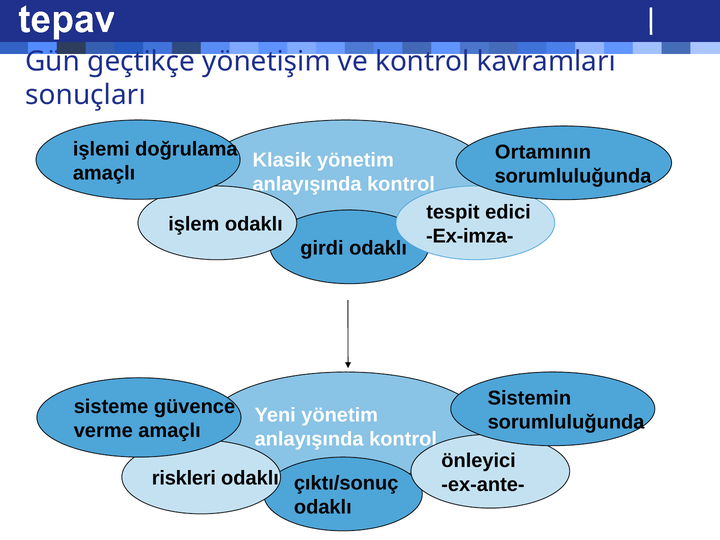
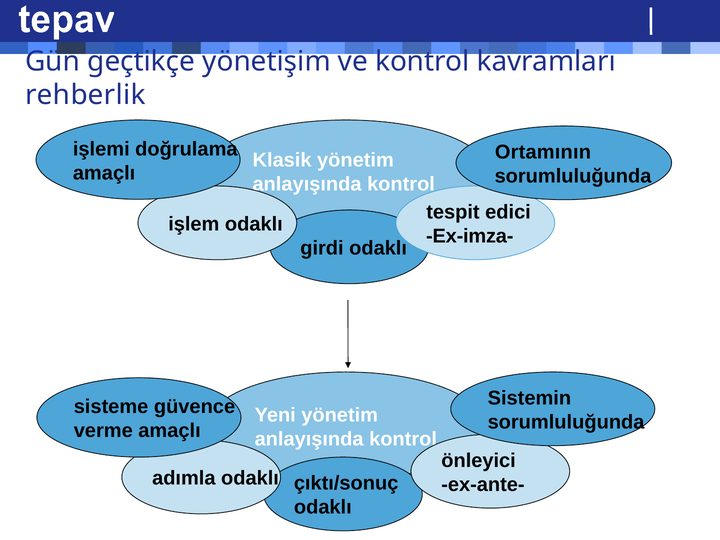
sonuçları: sonuçları -> rehberlik (85, 95)
riskleri: riskleri -> adımla (184, 478)
